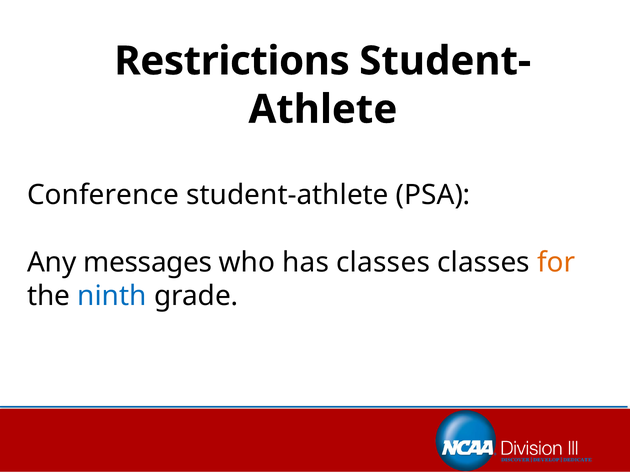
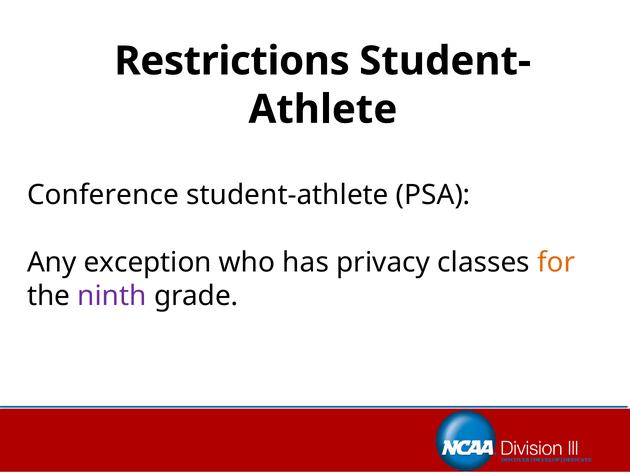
messages: messages -> exception (148, 262)
has classes: classes -> privacy (383, 262)
ninth colour: blue -> purple (112, 296)
